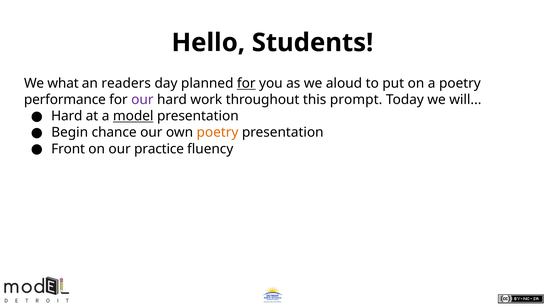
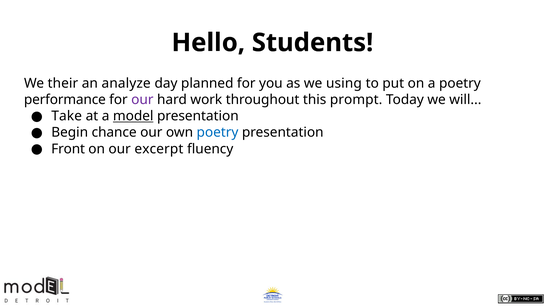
what: what -> their (63, 83)
readers: readers -> analyze (126, 83)
for underline: present -> none (246, 83)
aloud: aloud -> using (344, 83)
Hard: Hard -> Take (67, 116)
poetry colour: orange -> blue (217, 132)
practice: practice -> excerpt (159, 149)
